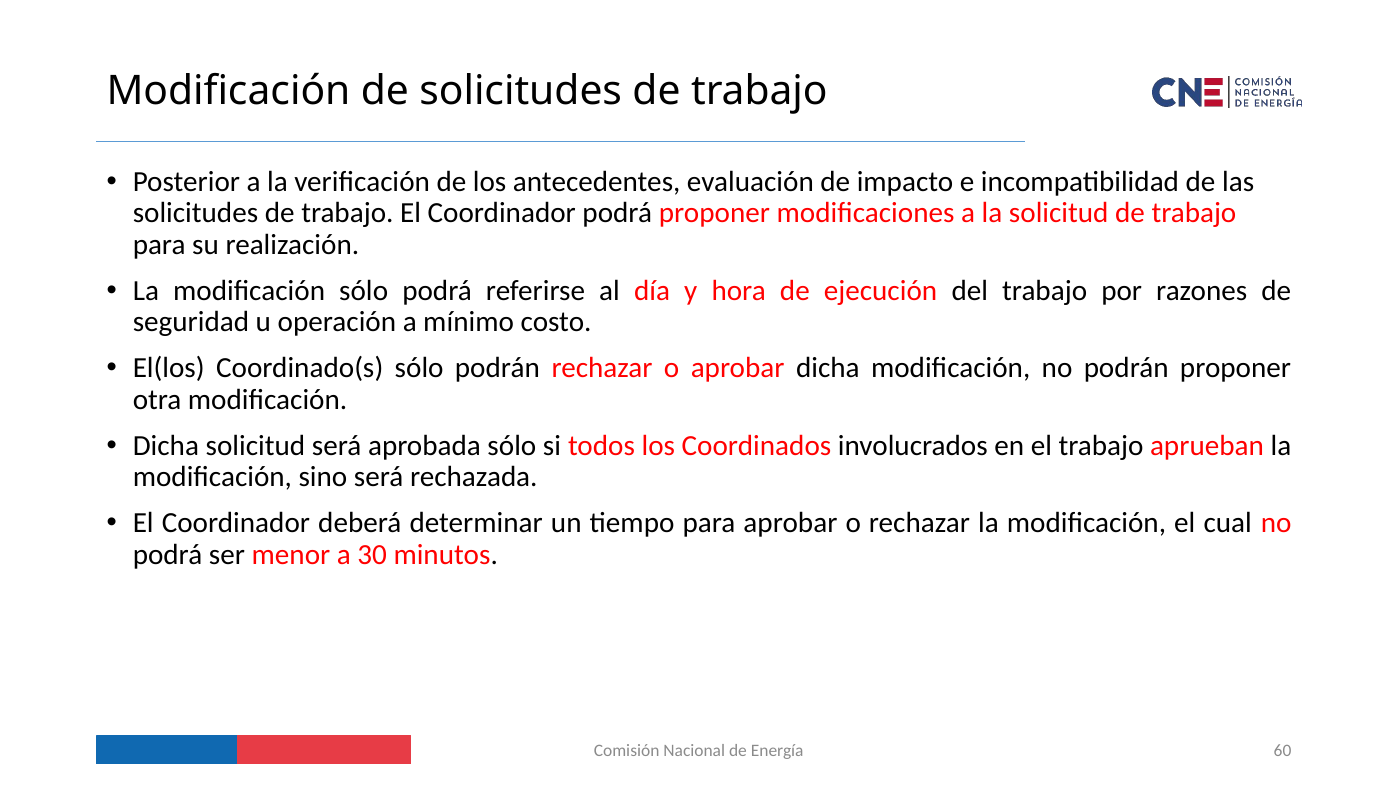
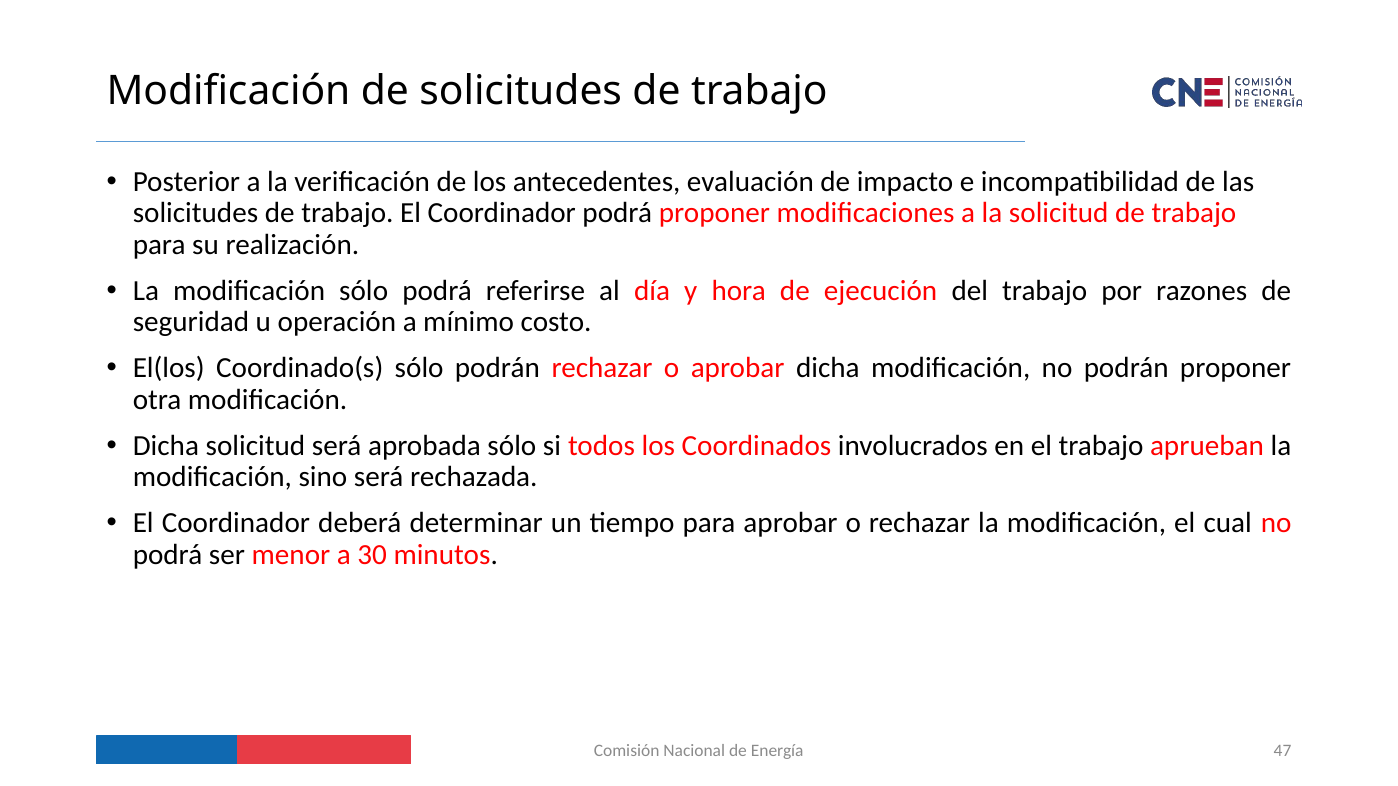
60: 60 -> 47 (1283, 751)
